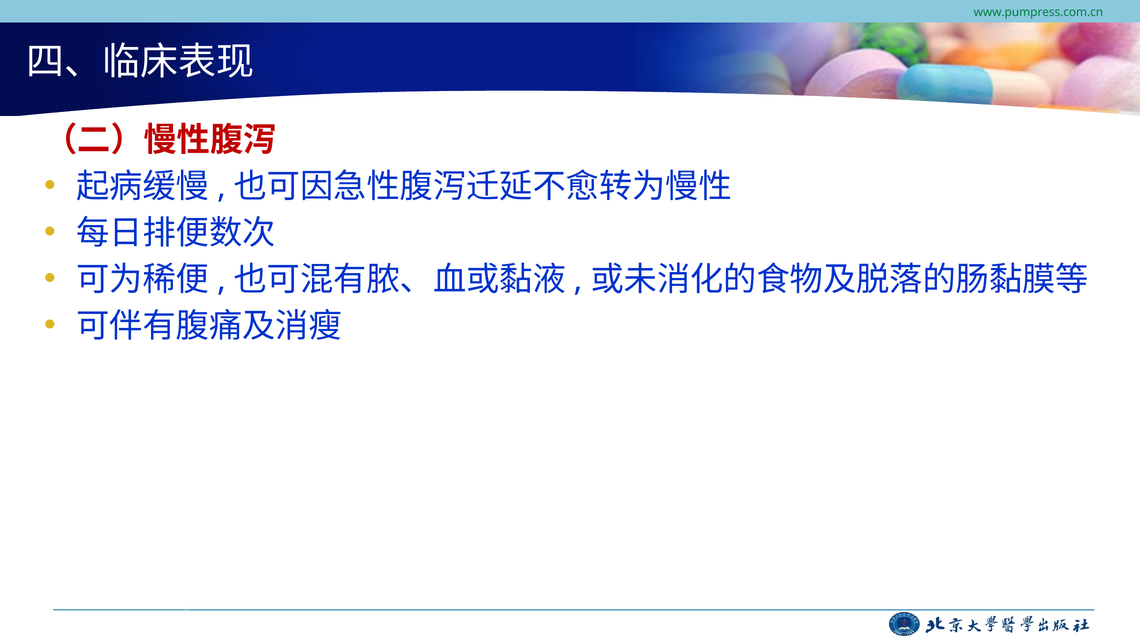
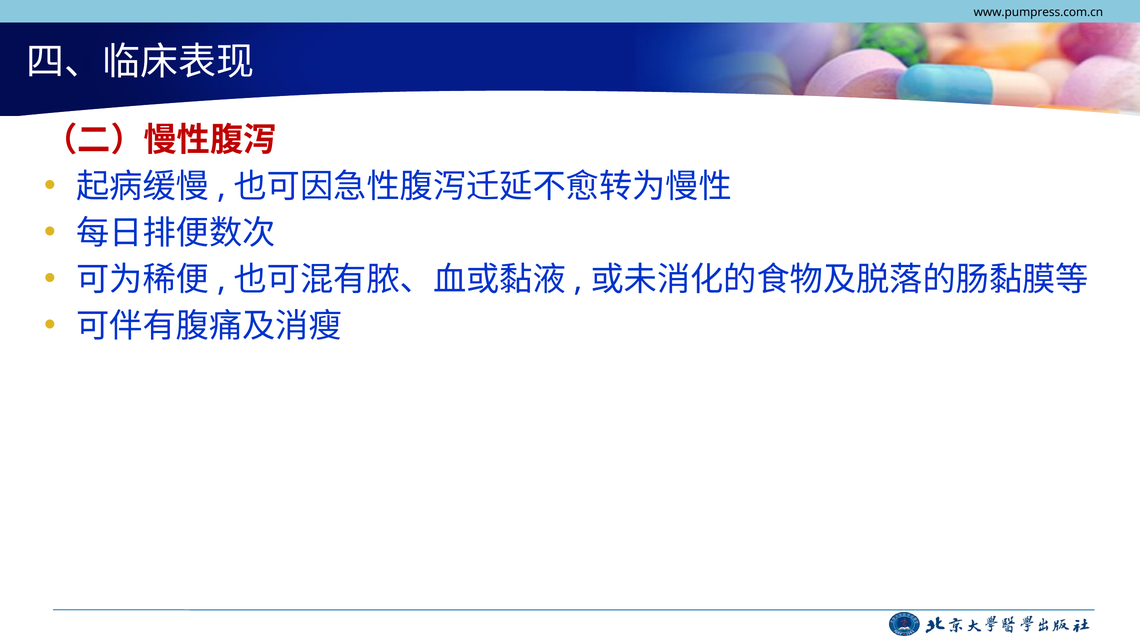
www.pumpress.com.cn colour: green -> black (1038, 12)
